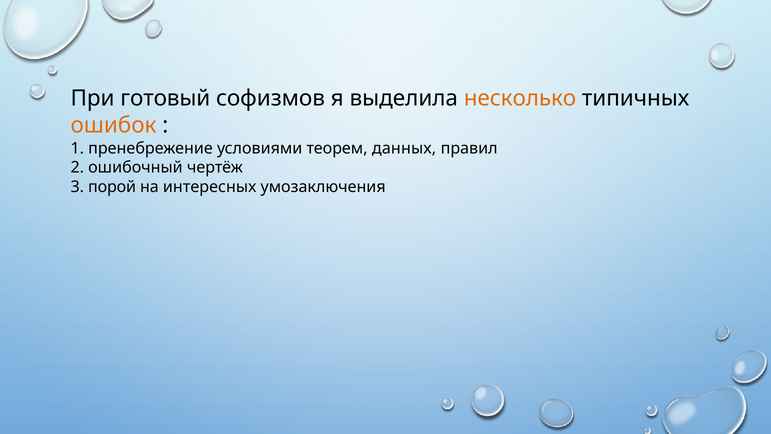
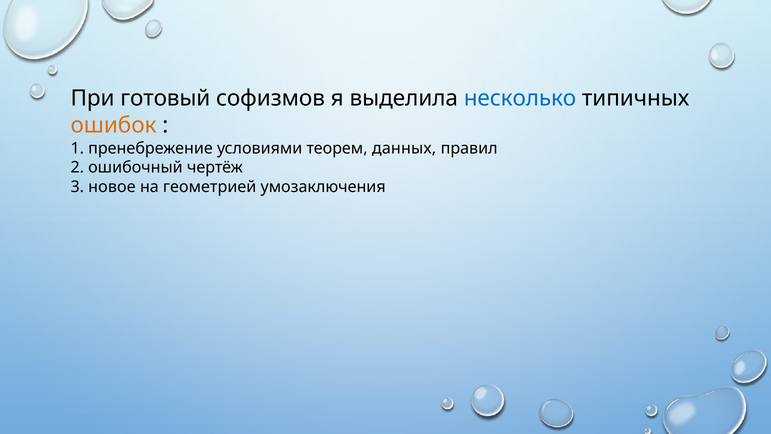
несколько colour: orange -> blue (520, 98)
порой: порой -> новое (112, 187)
интересных: интересных -> геометрией (210, 187)
